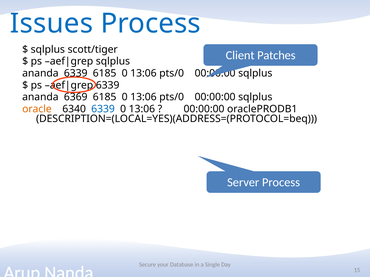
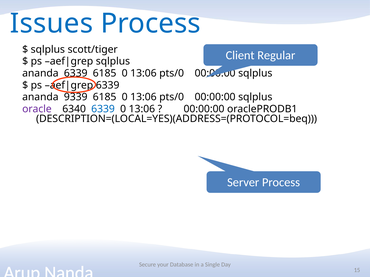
Patches: Patches -> Regular (276, 55)
6369: 6369 -> 9339 (76, 97)
oracle colour: orange -> purple (37, 109)
